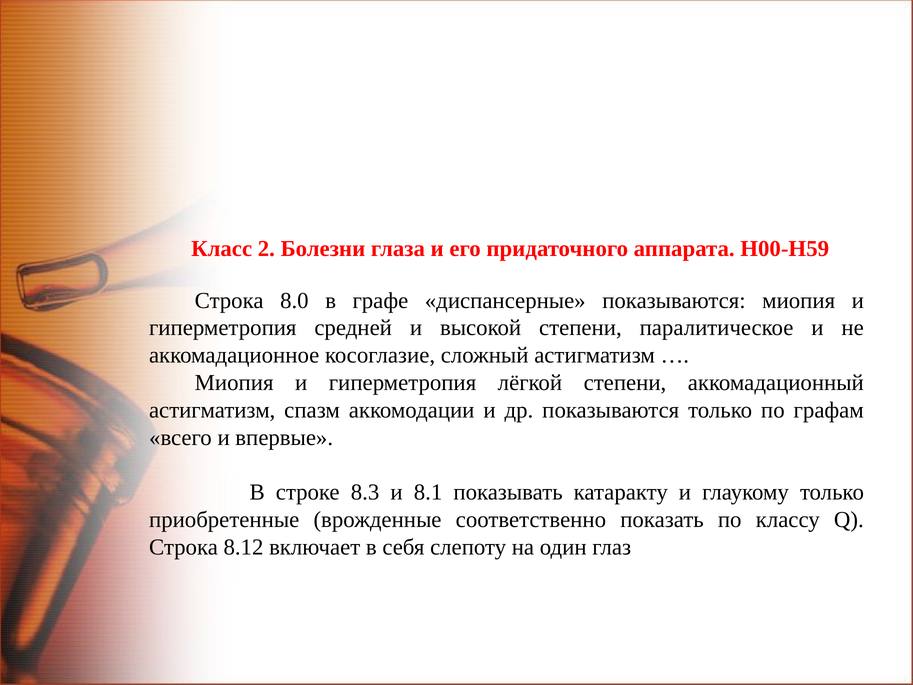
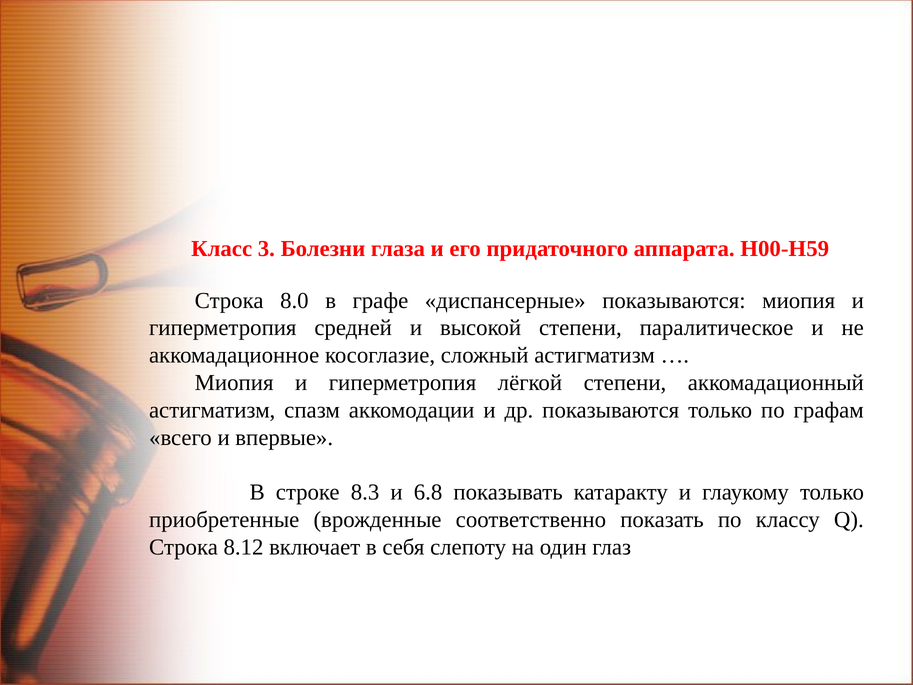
2: 2 -> 3 (266, 249)
8.1: 8.1 -> 6.8 (428, 492)
